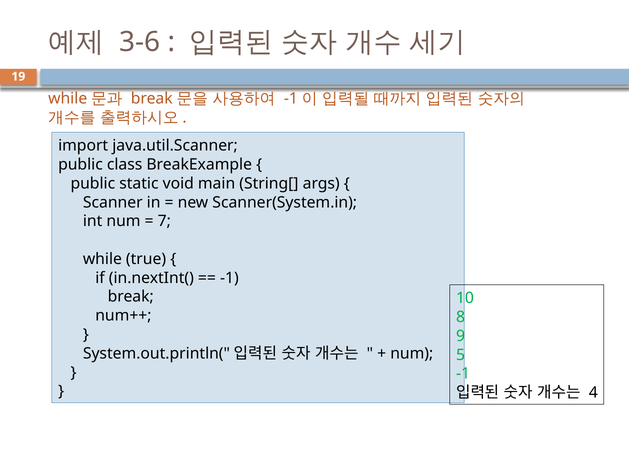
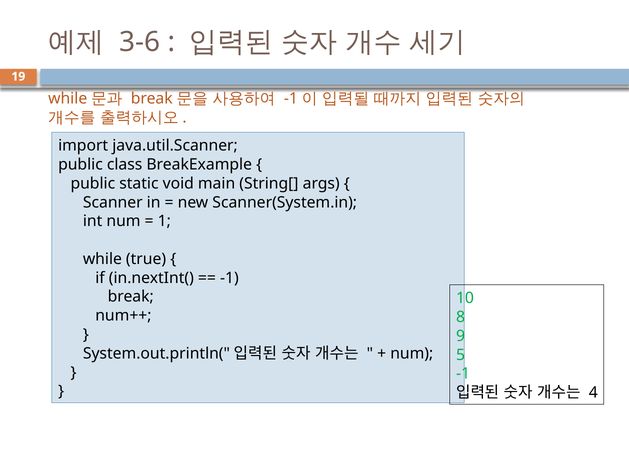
7: 7 -> 1 (164, 221)
